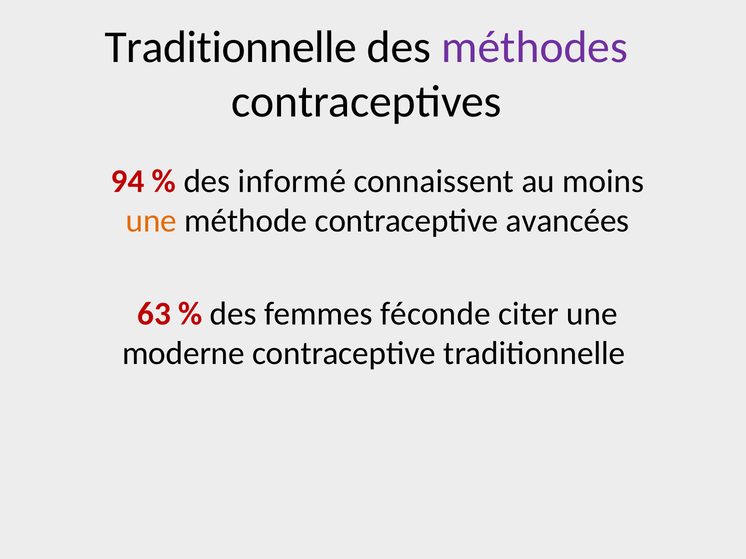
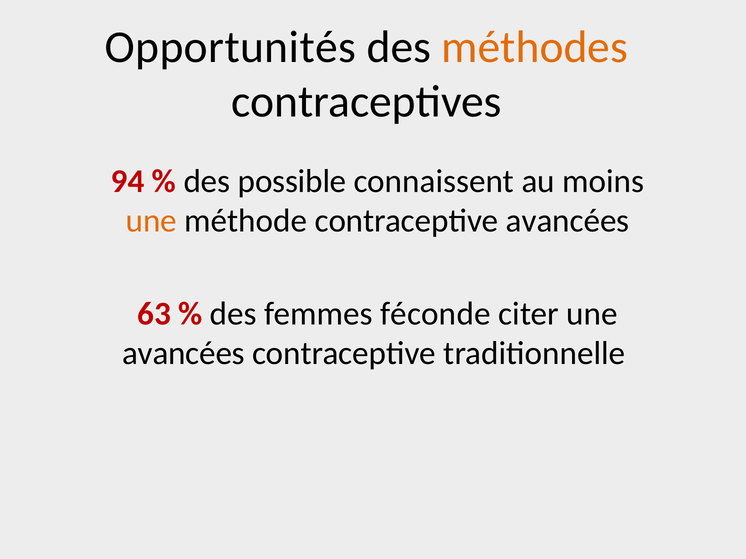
Traditionnelle: Traditionnelle -> Opportunités (230, 47)
méthodes colour: purple -> orange (535, 47)
informé: informé -> possible (292, 181)
moderne: moderne -> avancées (183, 354)
